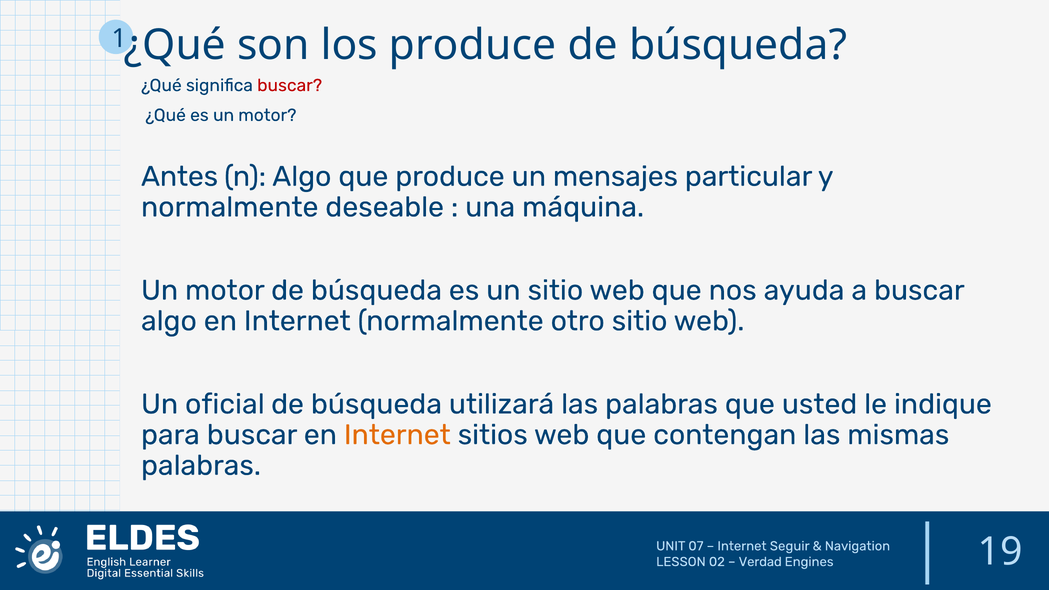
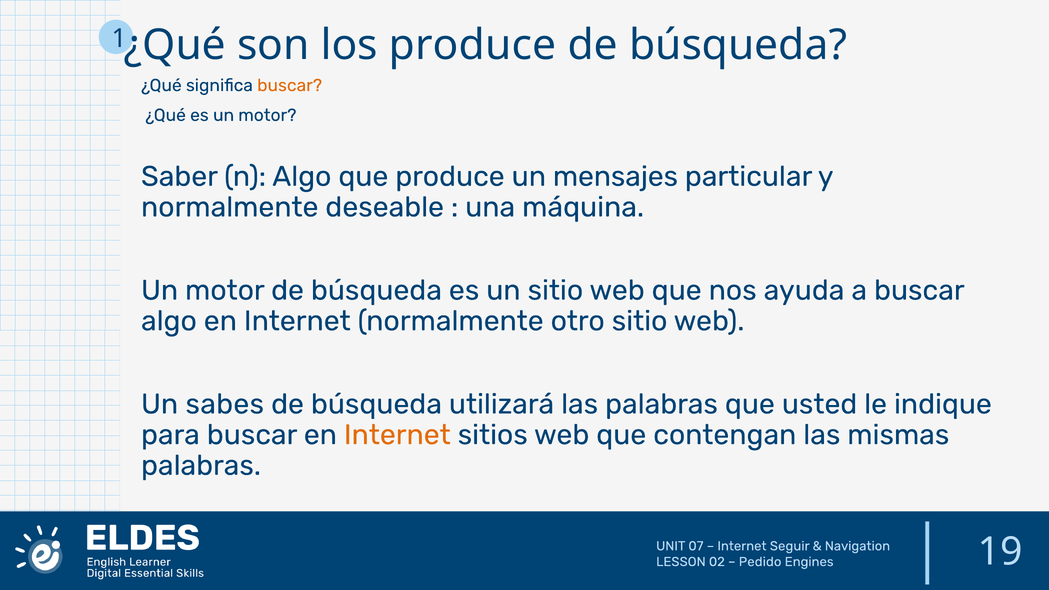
buscar colour: red -> orange (290, 85)
Antes: Antes -> Saber (179, 176)
oficial: oficial -> sabes (225, 404)
Verdad: Verdad -> Pedido (760, 562)
